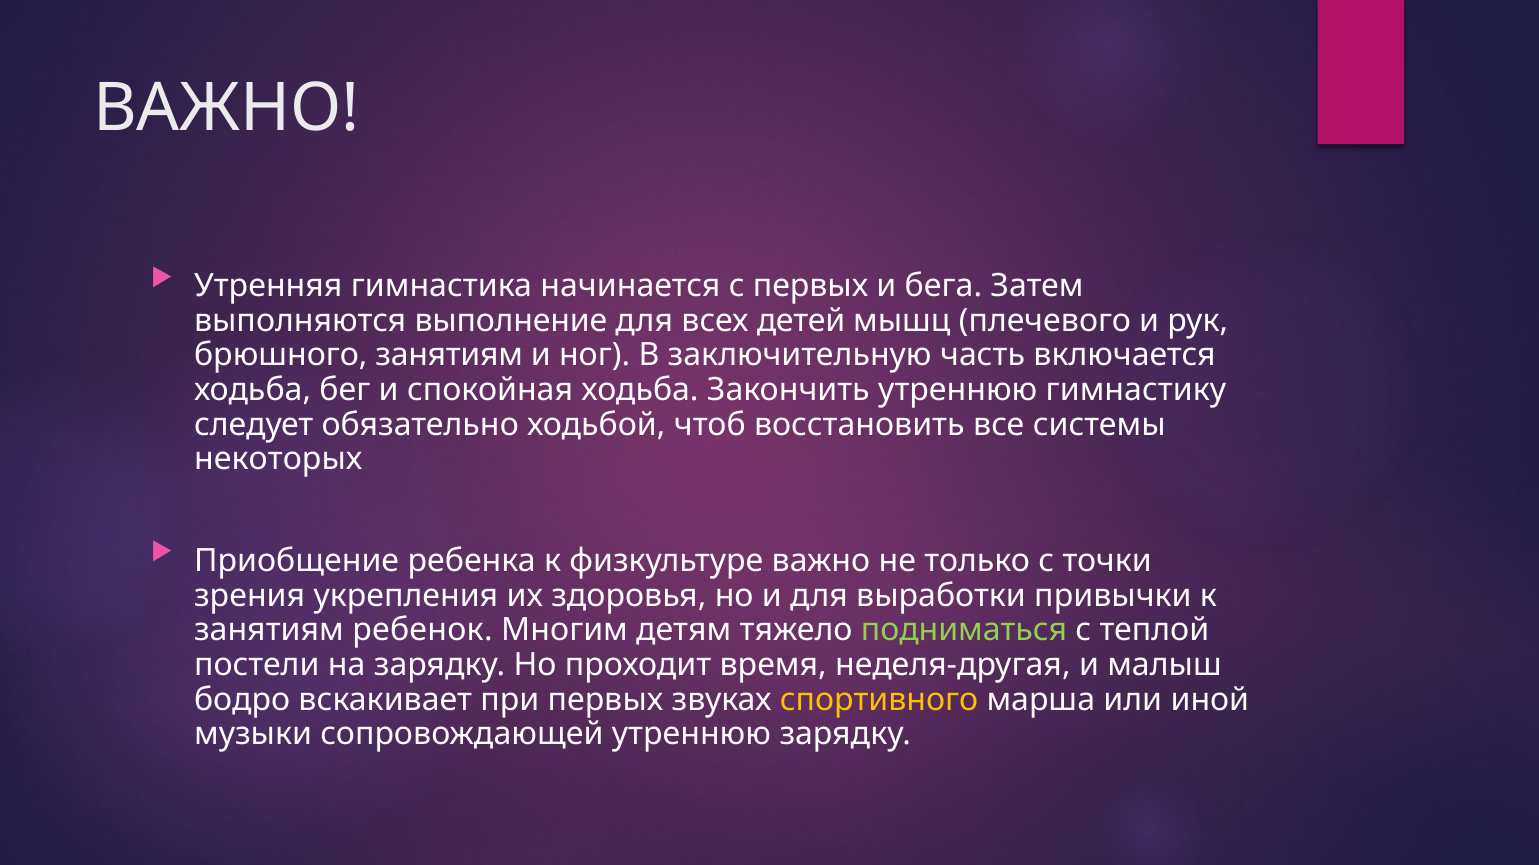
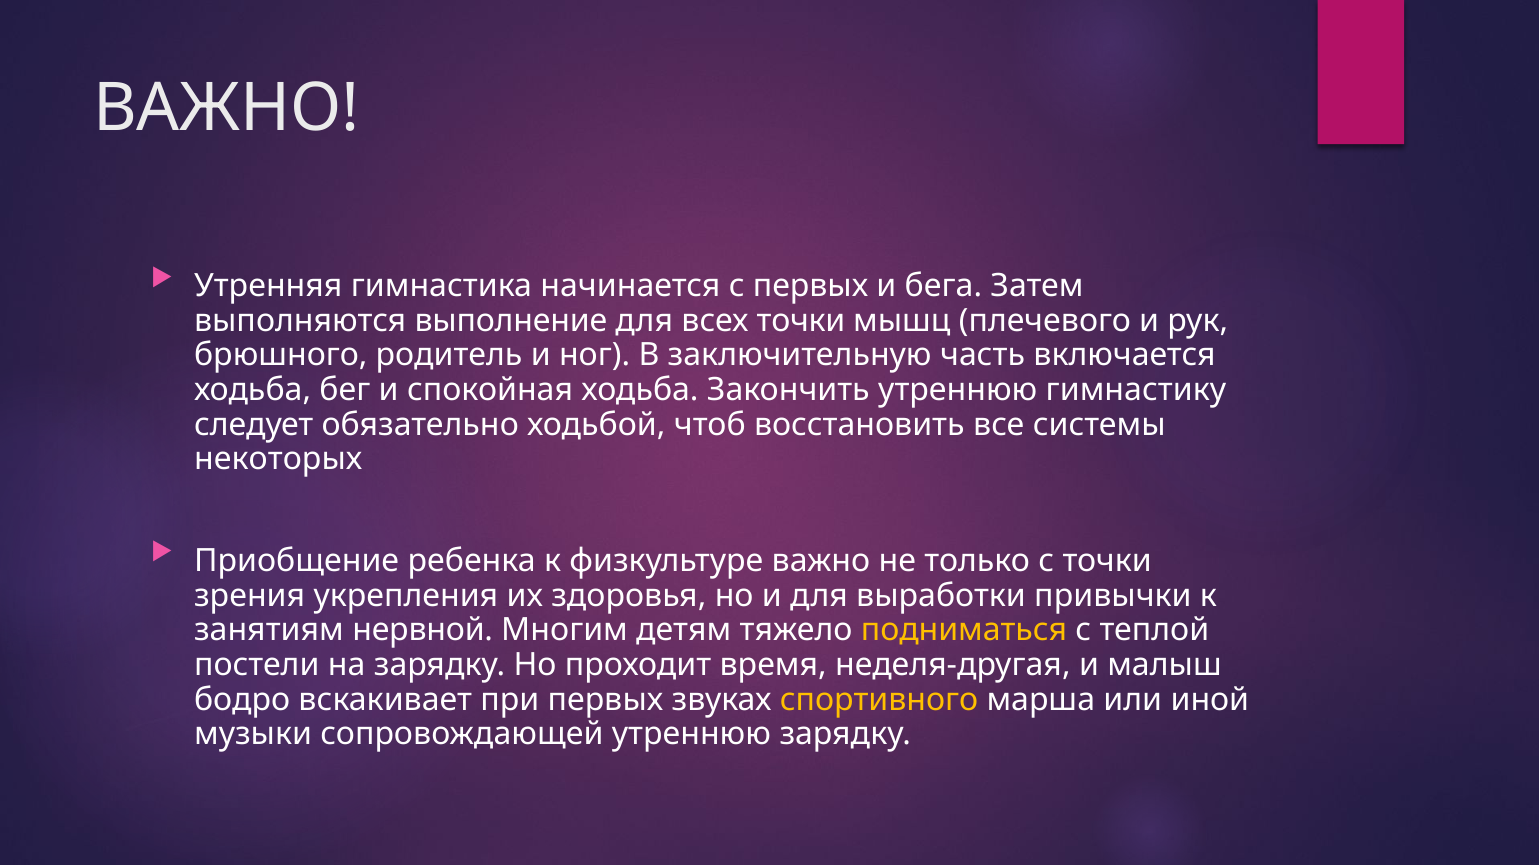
всех детей: детей -> точки (801, 321)
брюшного занятиям: занятиям -> родитель (449, 356)
ребенок: ребенок -> нервной (423, 631)
подниматься colour: light green -> yellow (964, 631)
